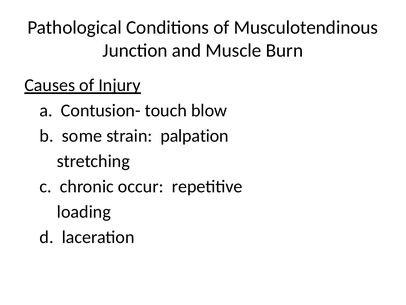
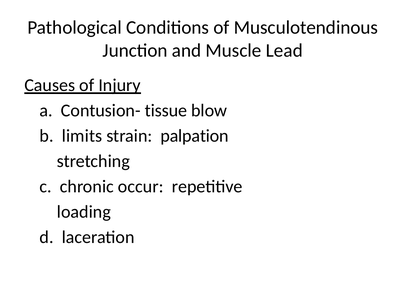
Burn: Burn -> Lead (284, 50)
touch: touch -> tissue (166, 110)
some: some -> limits (82, 136)
